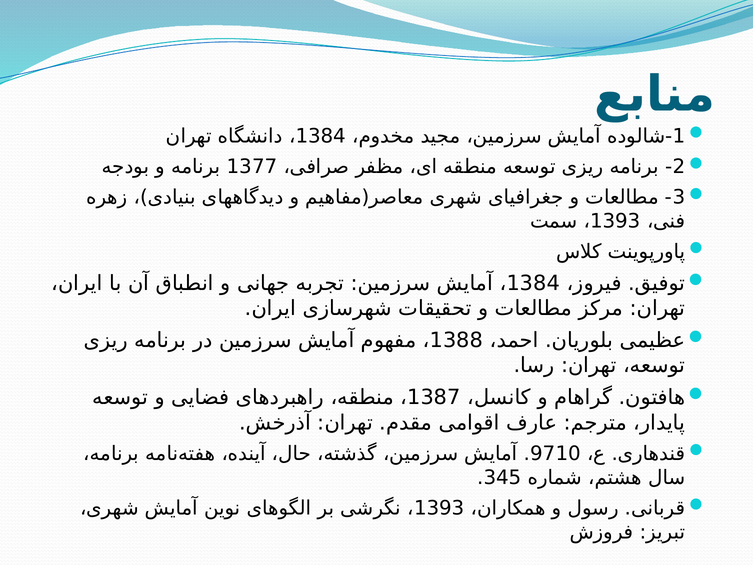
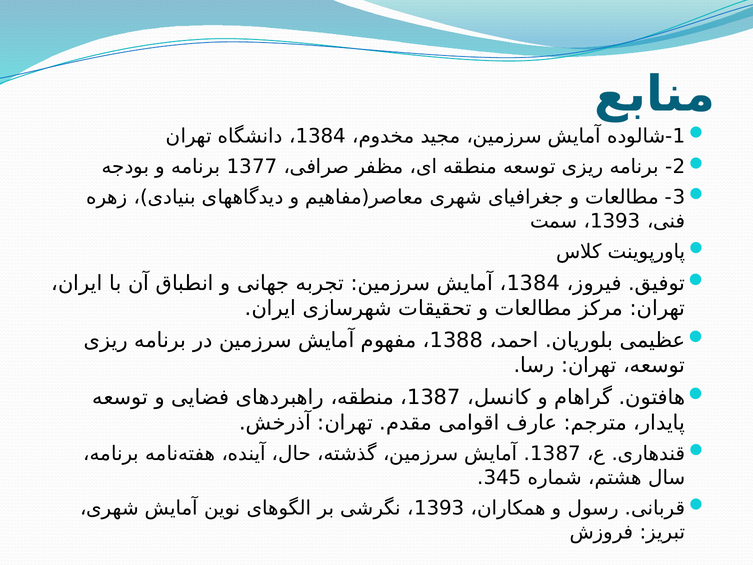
9710: 9710 -> 1387 (556, 454)
